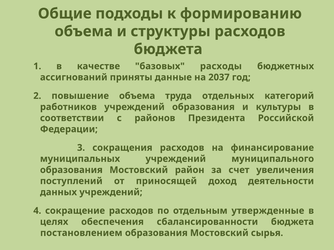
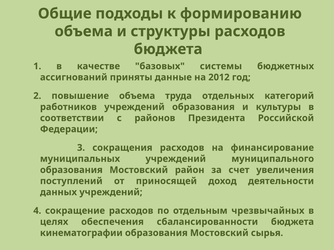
расходы: расходы -> системы (221, 66)
2037: 2037 -> 2012 (219, 77)
утвержденные: утвержденные -> чрезвычайных (268, 211)
постановлением: постановлением -> кинематографии (81, 233)
